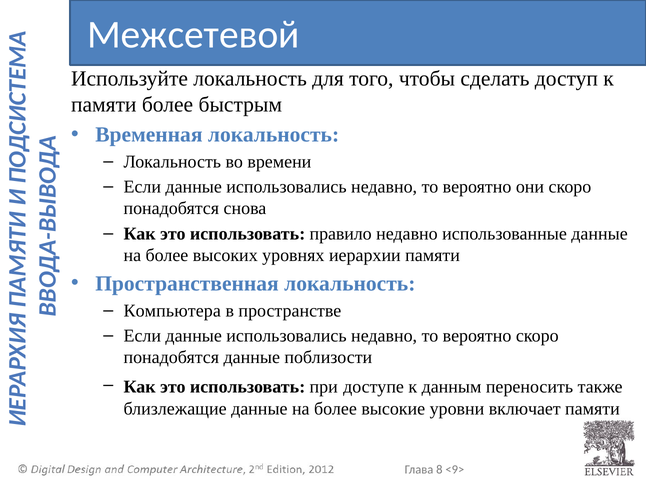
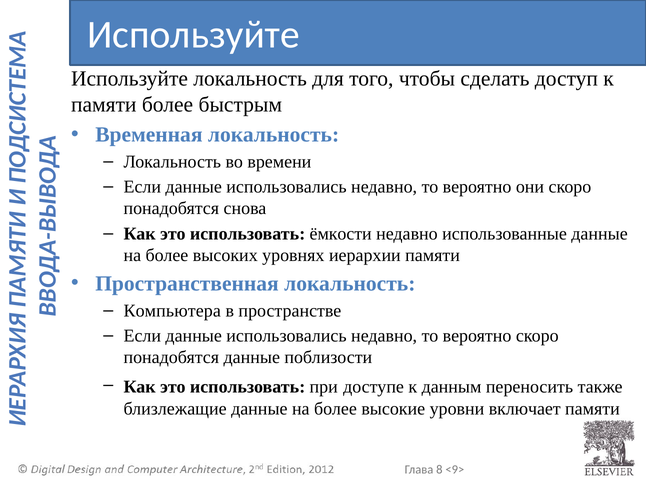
Межсетевой: Межсетевой -> Используйте (193, 34)
правило: правило -> ёмкости (341, 233)
